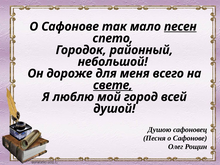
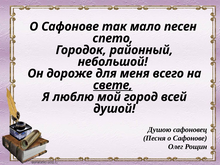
песен underline: present -> none (180, 27)
